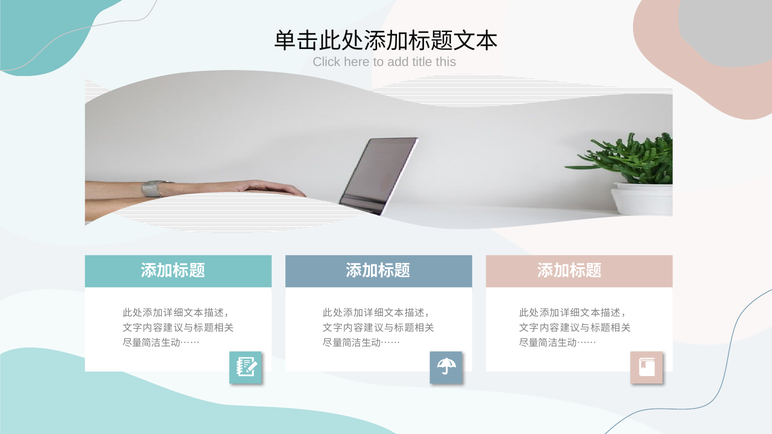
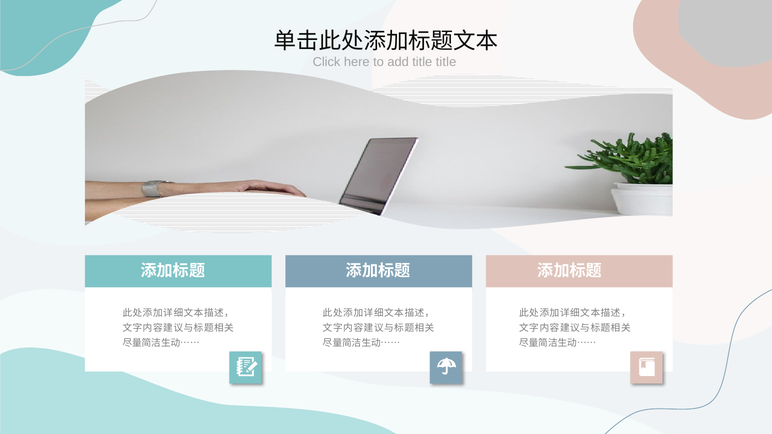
title this: this -> title (446, 62)
